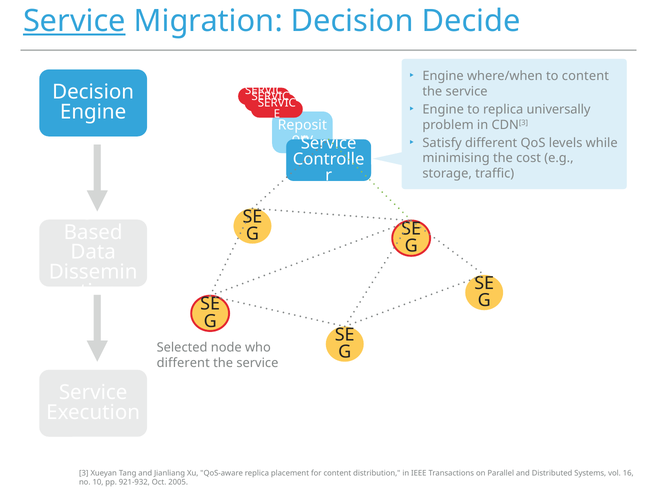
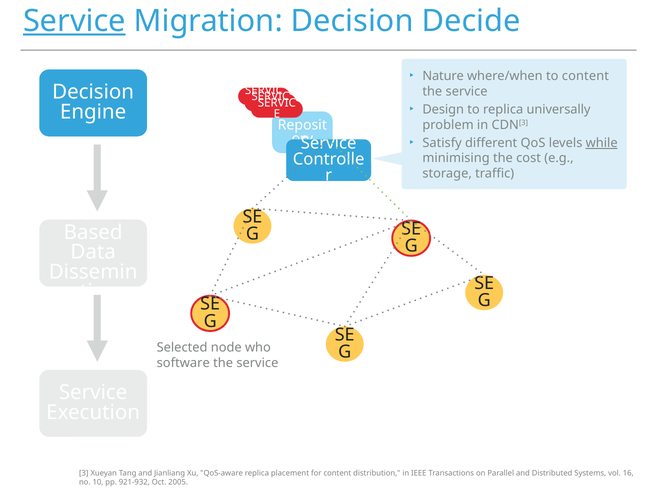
Engine: Engine -> Nature (443, 76)
Engine: Engine -> Design (443, 109)
while underline: none -> present (602, 143)
different: different -> software (183, 363)
